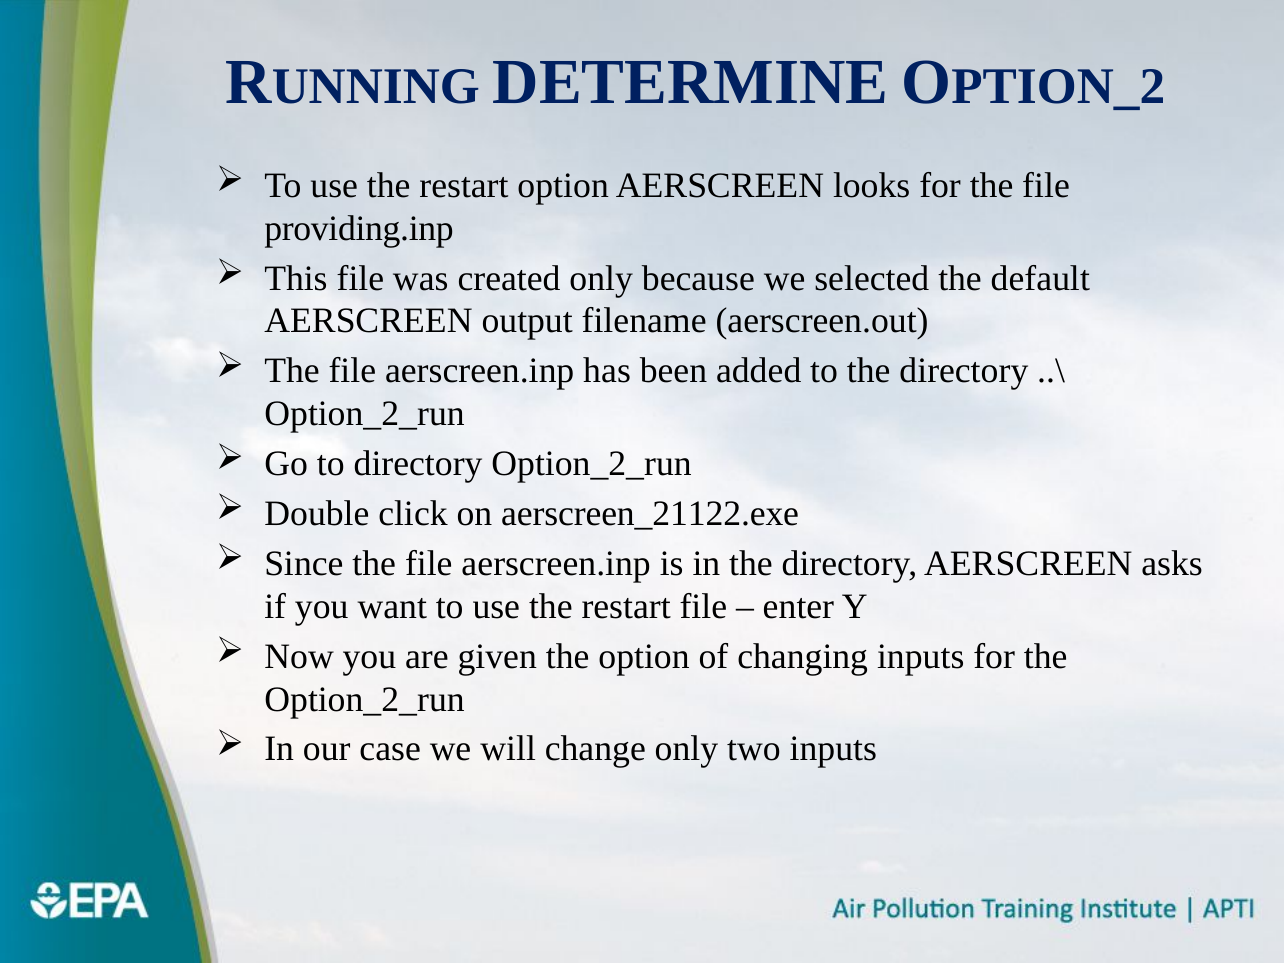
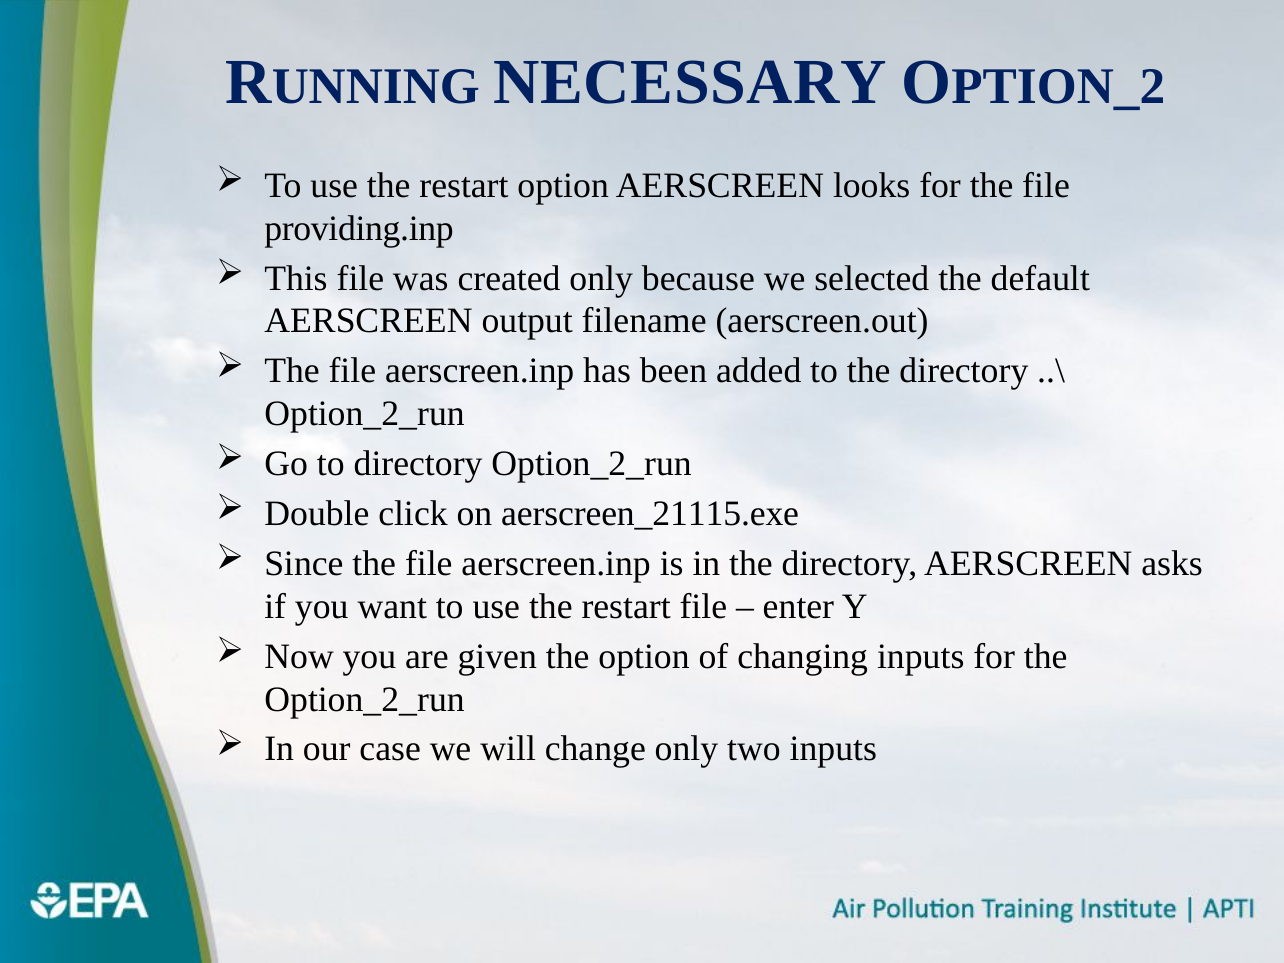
DETERMINE: DETERMINE -> NECESSARY (690, 83)
aerscreen_21122.exe: aerscreen_21122.exe -> aerscreen_21115.exe (650, 514)
